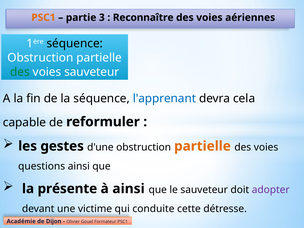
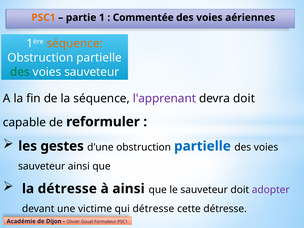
3: 3 -> 1 (102, 18)
Reconnaître: Reconnaître -> Commentée (143, 18)
séquence colour: black -> orange (75, 44)
l'apprenant colour: blue -> purple (164, 98)
devra cela: cela -> doit (244, 98)
partielle colour: orange -> blue (202, 146)
questions: questions -> sauveteur (42, 166)
la présente: présente -> détresse (67, 189)
conduite: conduite -> détresse (153, 209)
